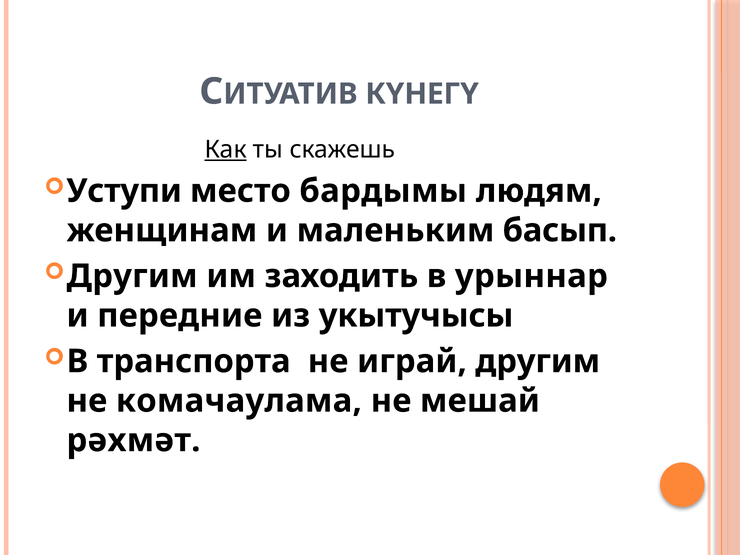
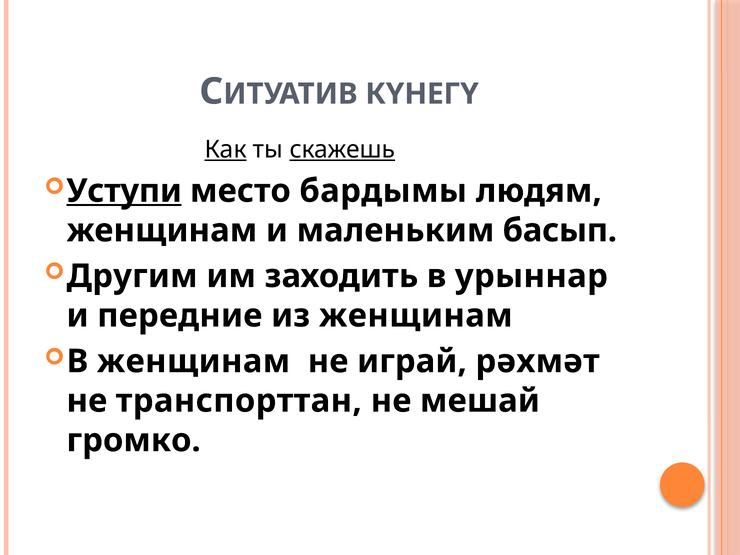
скажешь underline: none -> present (342, 150)
Уступи underline: none -> present (124, 191)
из укытучысы: укытучысы -> женщинам (416, 316)
В транспорта: транспорта -> женщинам (194, 361)
играй другим: другим -> рәхмәт (538, 361)
комачаулама: комачаулама -> транспорттан (239, 401)
рәхмәт: рәхмәт -> громко (134, 440)
